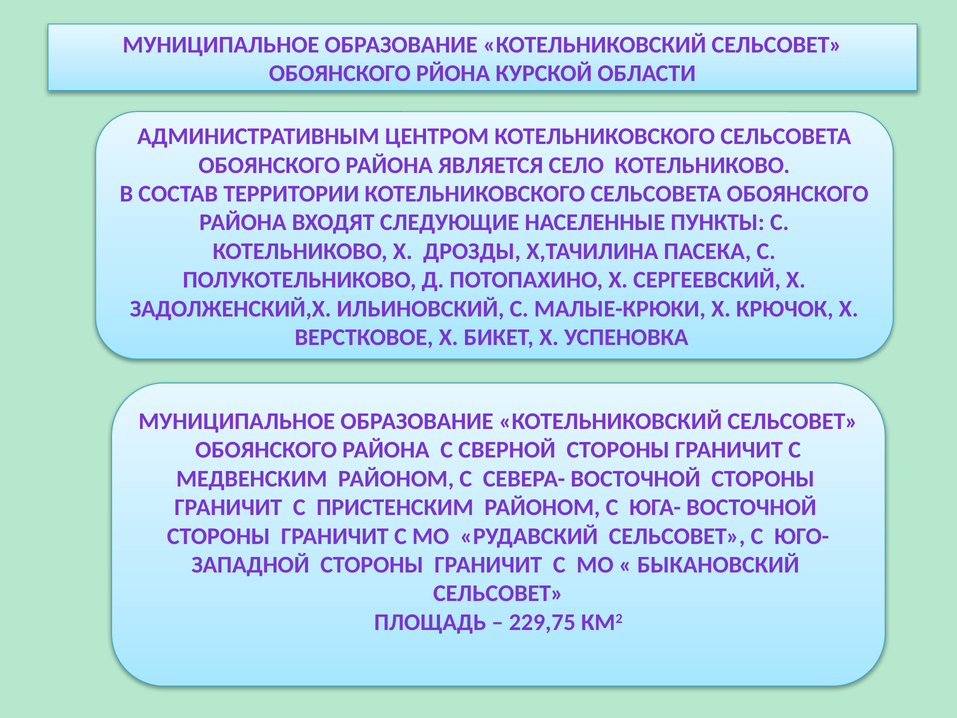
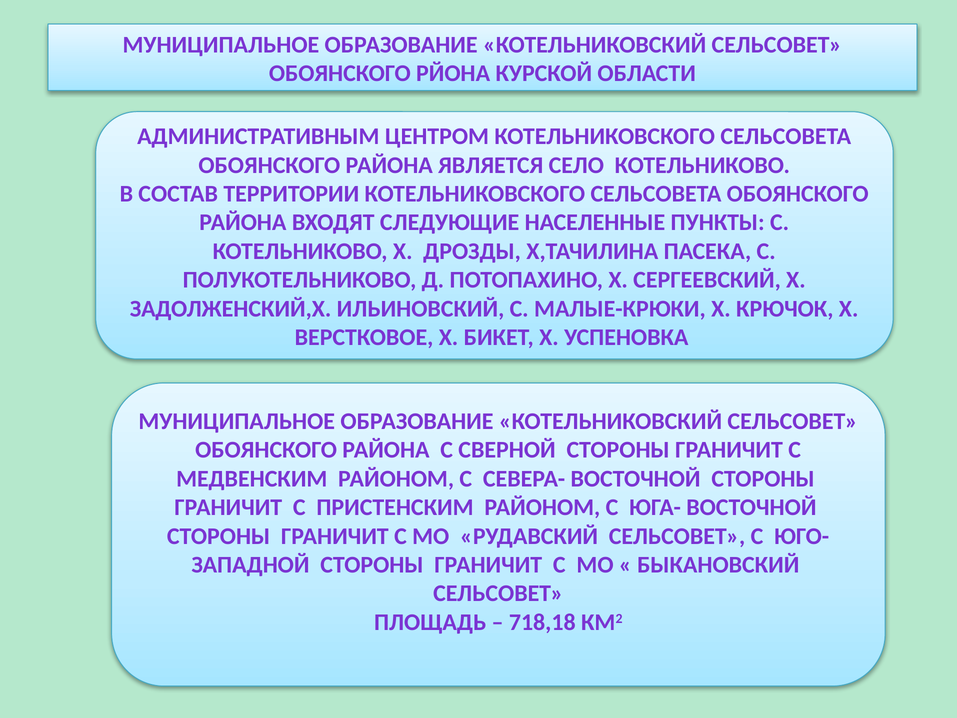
229,75: 229,75 -> 718,18 (542, 622)
